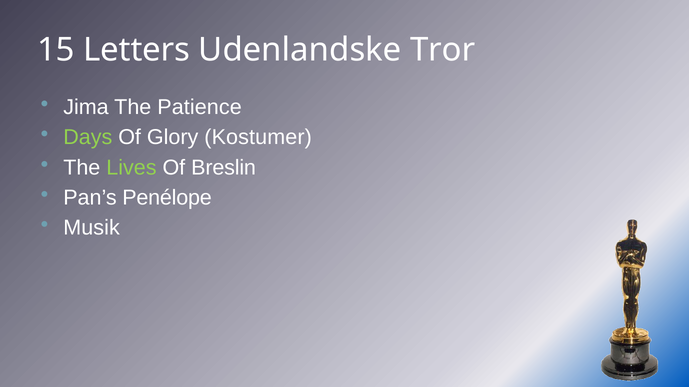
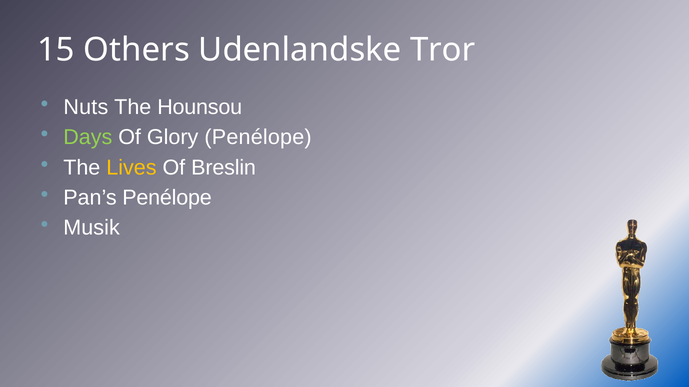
Letters: Letters -> Others (137, 50)
Jima: Jima -> Nuts (86, 107)
Patience: Patience -> Hounsou (200, 107)
Glory Kostumer: Kostumer -> Penélope (258, 138)
Lives colour: light green -> yellow (131, 168)
